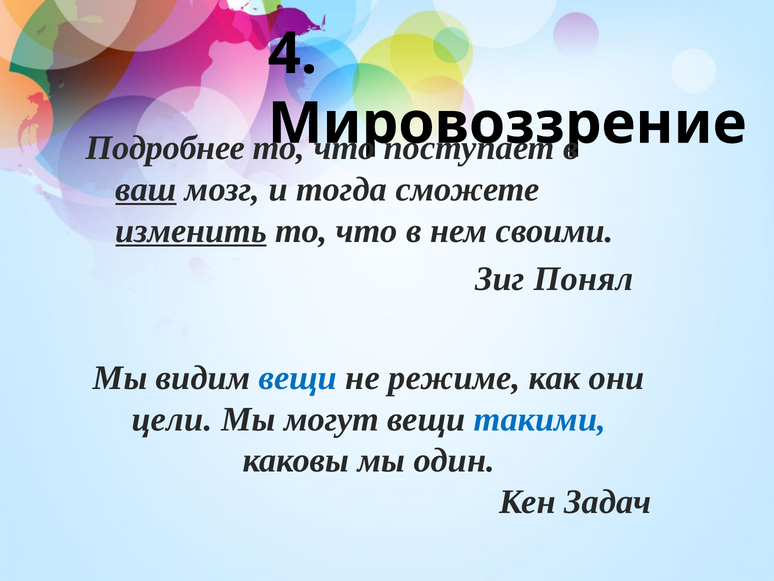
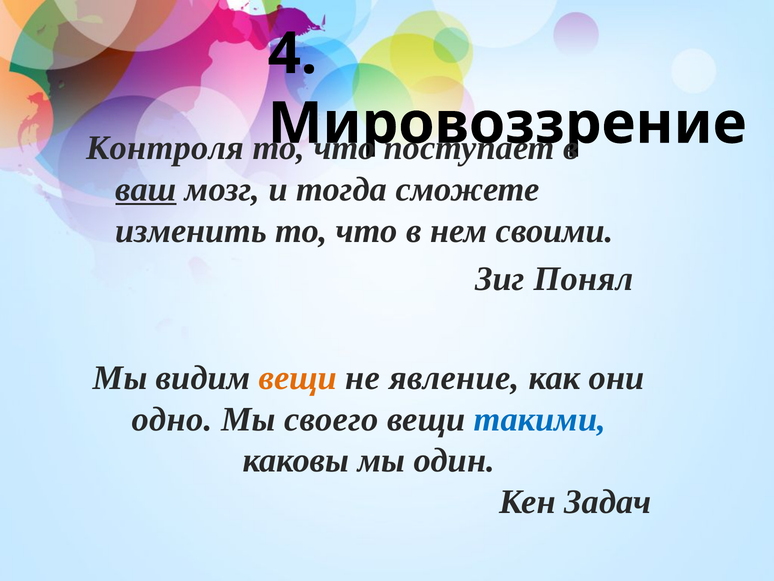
Подробнее: Подробнее -> Контроля (165, 148)
изменить underline: present -> none (191, 230)
вещи colour: blue -> orange (298, 378)
режиме: режиме -> явление (454, 378)
цели: цели -> одно (172, 419)
могут: могут -> своего (331, 419)
